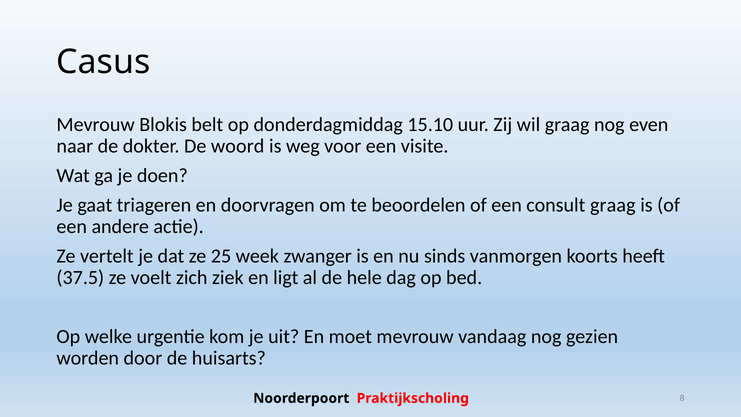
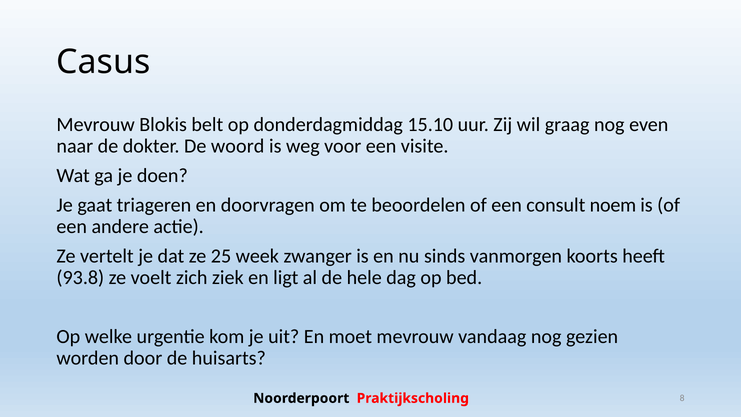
consult graag: graag -> noem (613, 205)
37.5: 37.5 -> 93.8 (80, 278)
